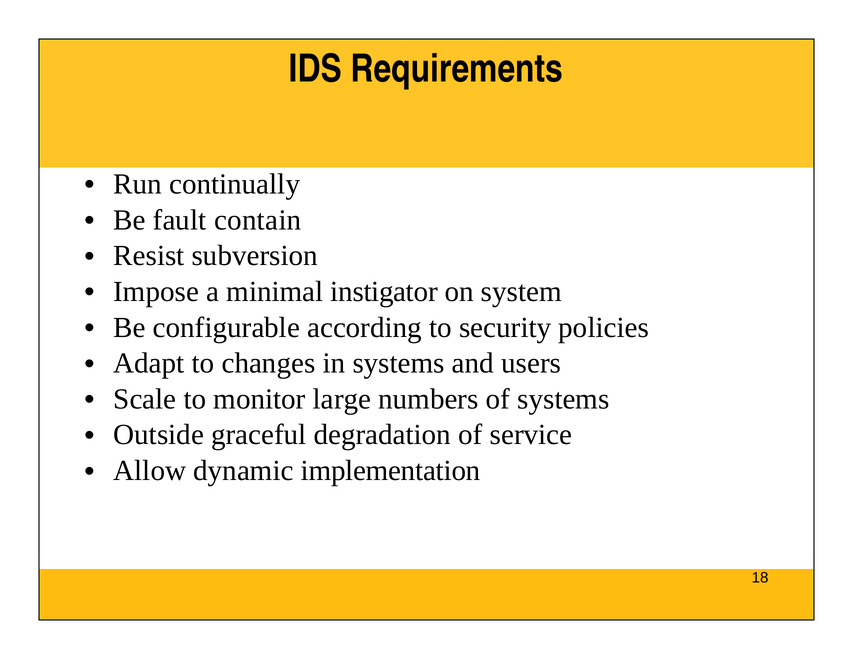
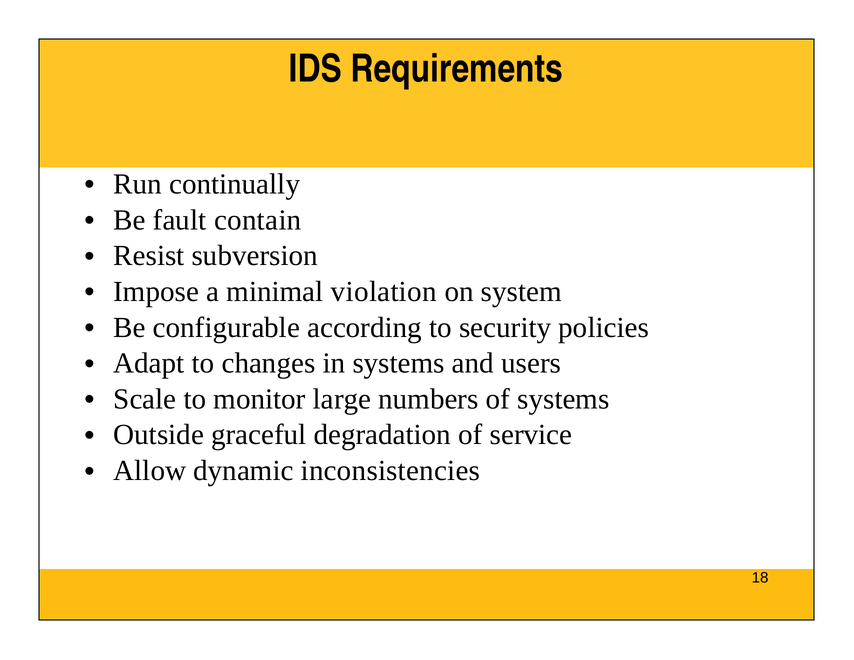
instigator: instigator -> violation (384, 292)
implementation: implementation -> inconsistencies (390, 471)
